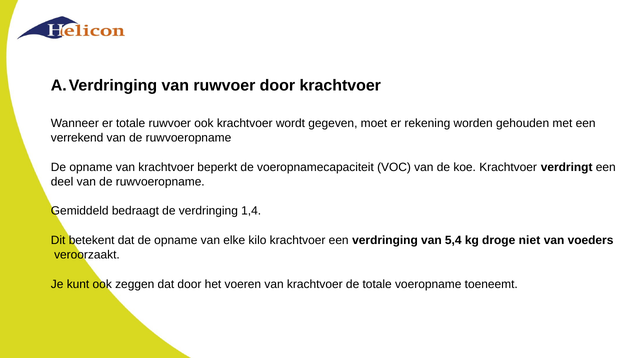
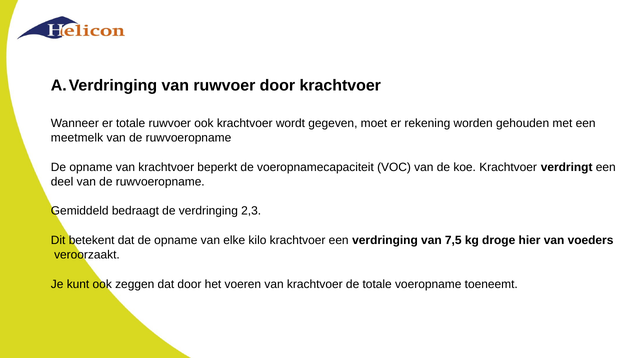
verrekend: verrekend -> meetmelk (77, 138)
1,4: 1,4 -> 2,3 (251, 211)
5,4: 5,4 -> 7,5 (453, 240)
niet: niet -> hier (530, 240)
